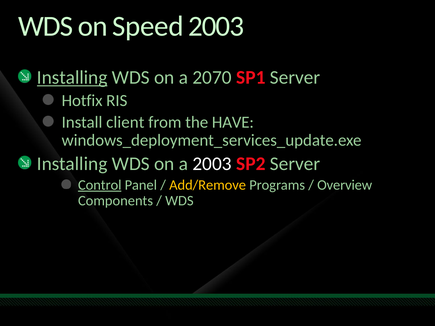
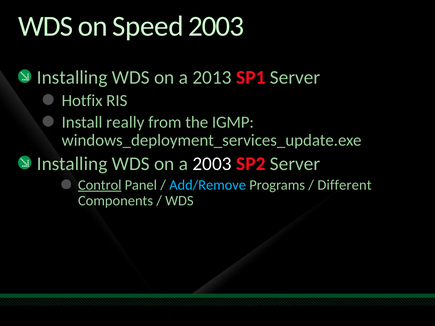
Installing underline: present -> none (72, 78)
2070: 2070 -> 2013 (212, 78)
client: client -> really (125, 122)
HAVE: HAVE -> IGMP (233, 122)
Add/Remove colour: yellow -> light blue (208, 185)
Overview: Overview -> Different (345, 185)
